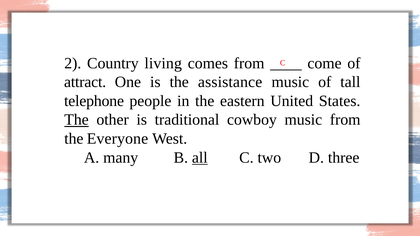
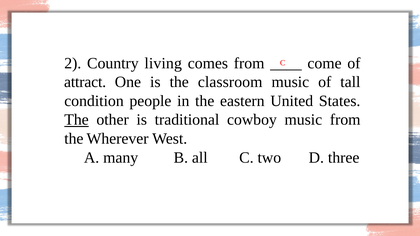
assistance: assistance -> classroom (230, 82)
telephone: telephone -> condition (94, 101)
Everyone: Everyone -> Wherever (118, 139)
all underline: present -> none (200, 158)
